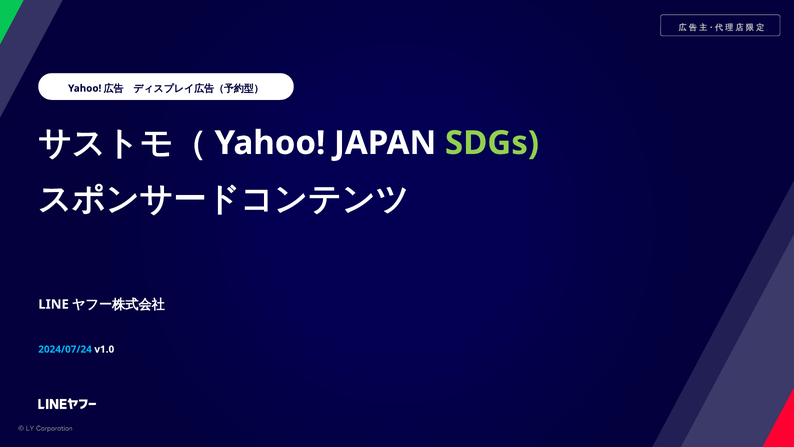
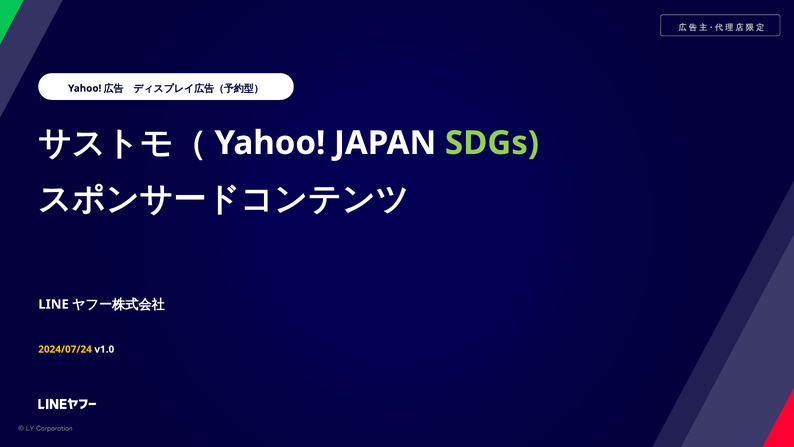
2024/07/24 colour: light blue -> yellow (65, 349)
